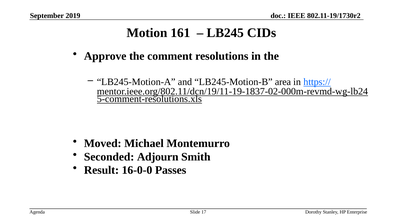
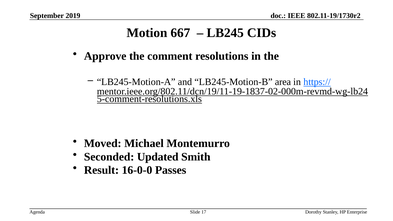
161: 161 -> 667 (180, 33)
Adjourn: Adjourn -> Updated (158, 157)
